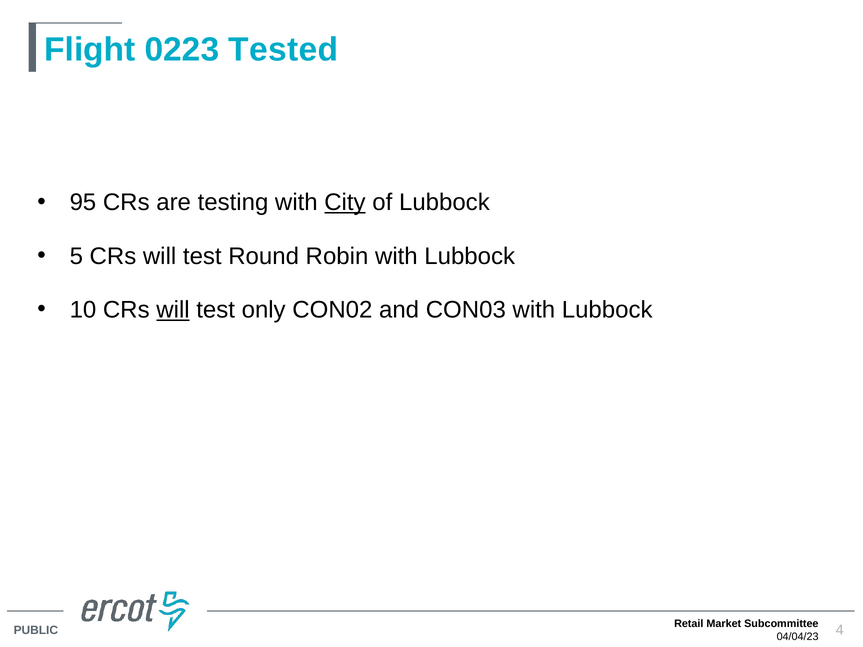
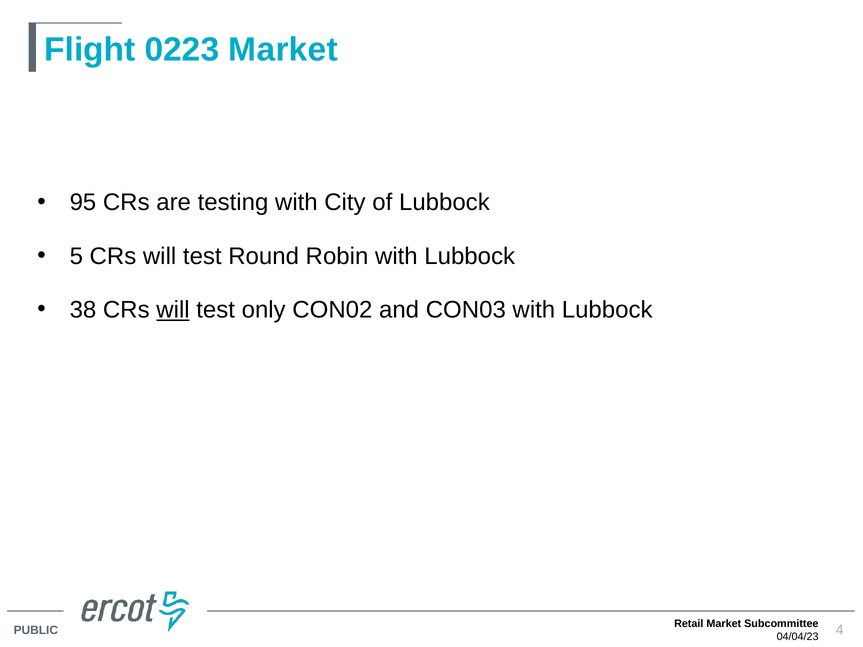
0223 Tested: Tested -> Market (283, 50)
City underline: present -> none (345, 203)
10: 10 -> 38 (83, 310)
